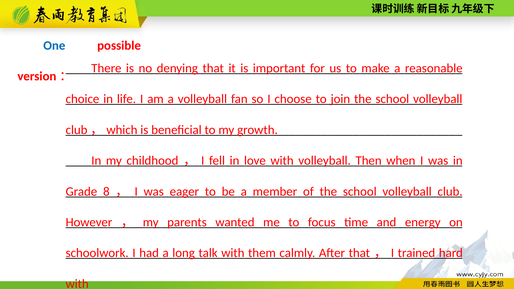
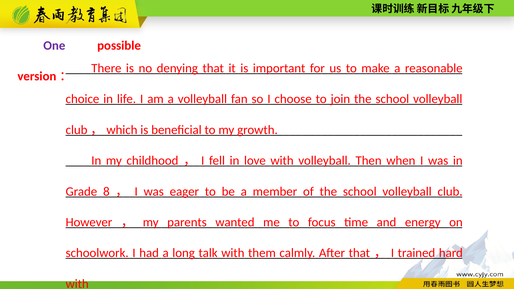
One colour: blue -> purple (54, 45)
